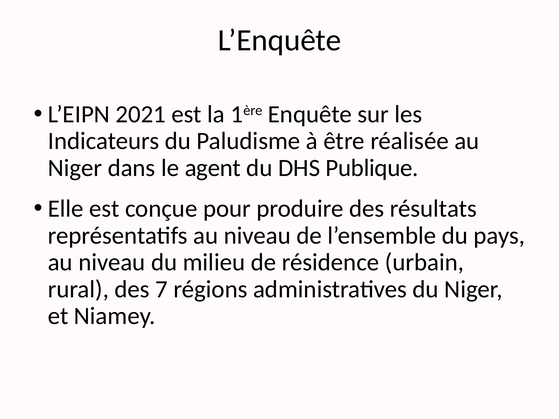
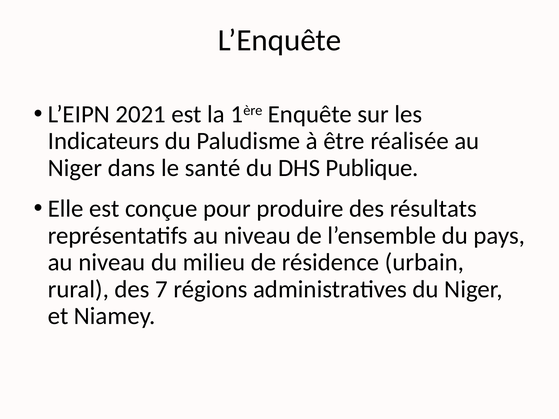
agent: agent -> santé (213, 168)
